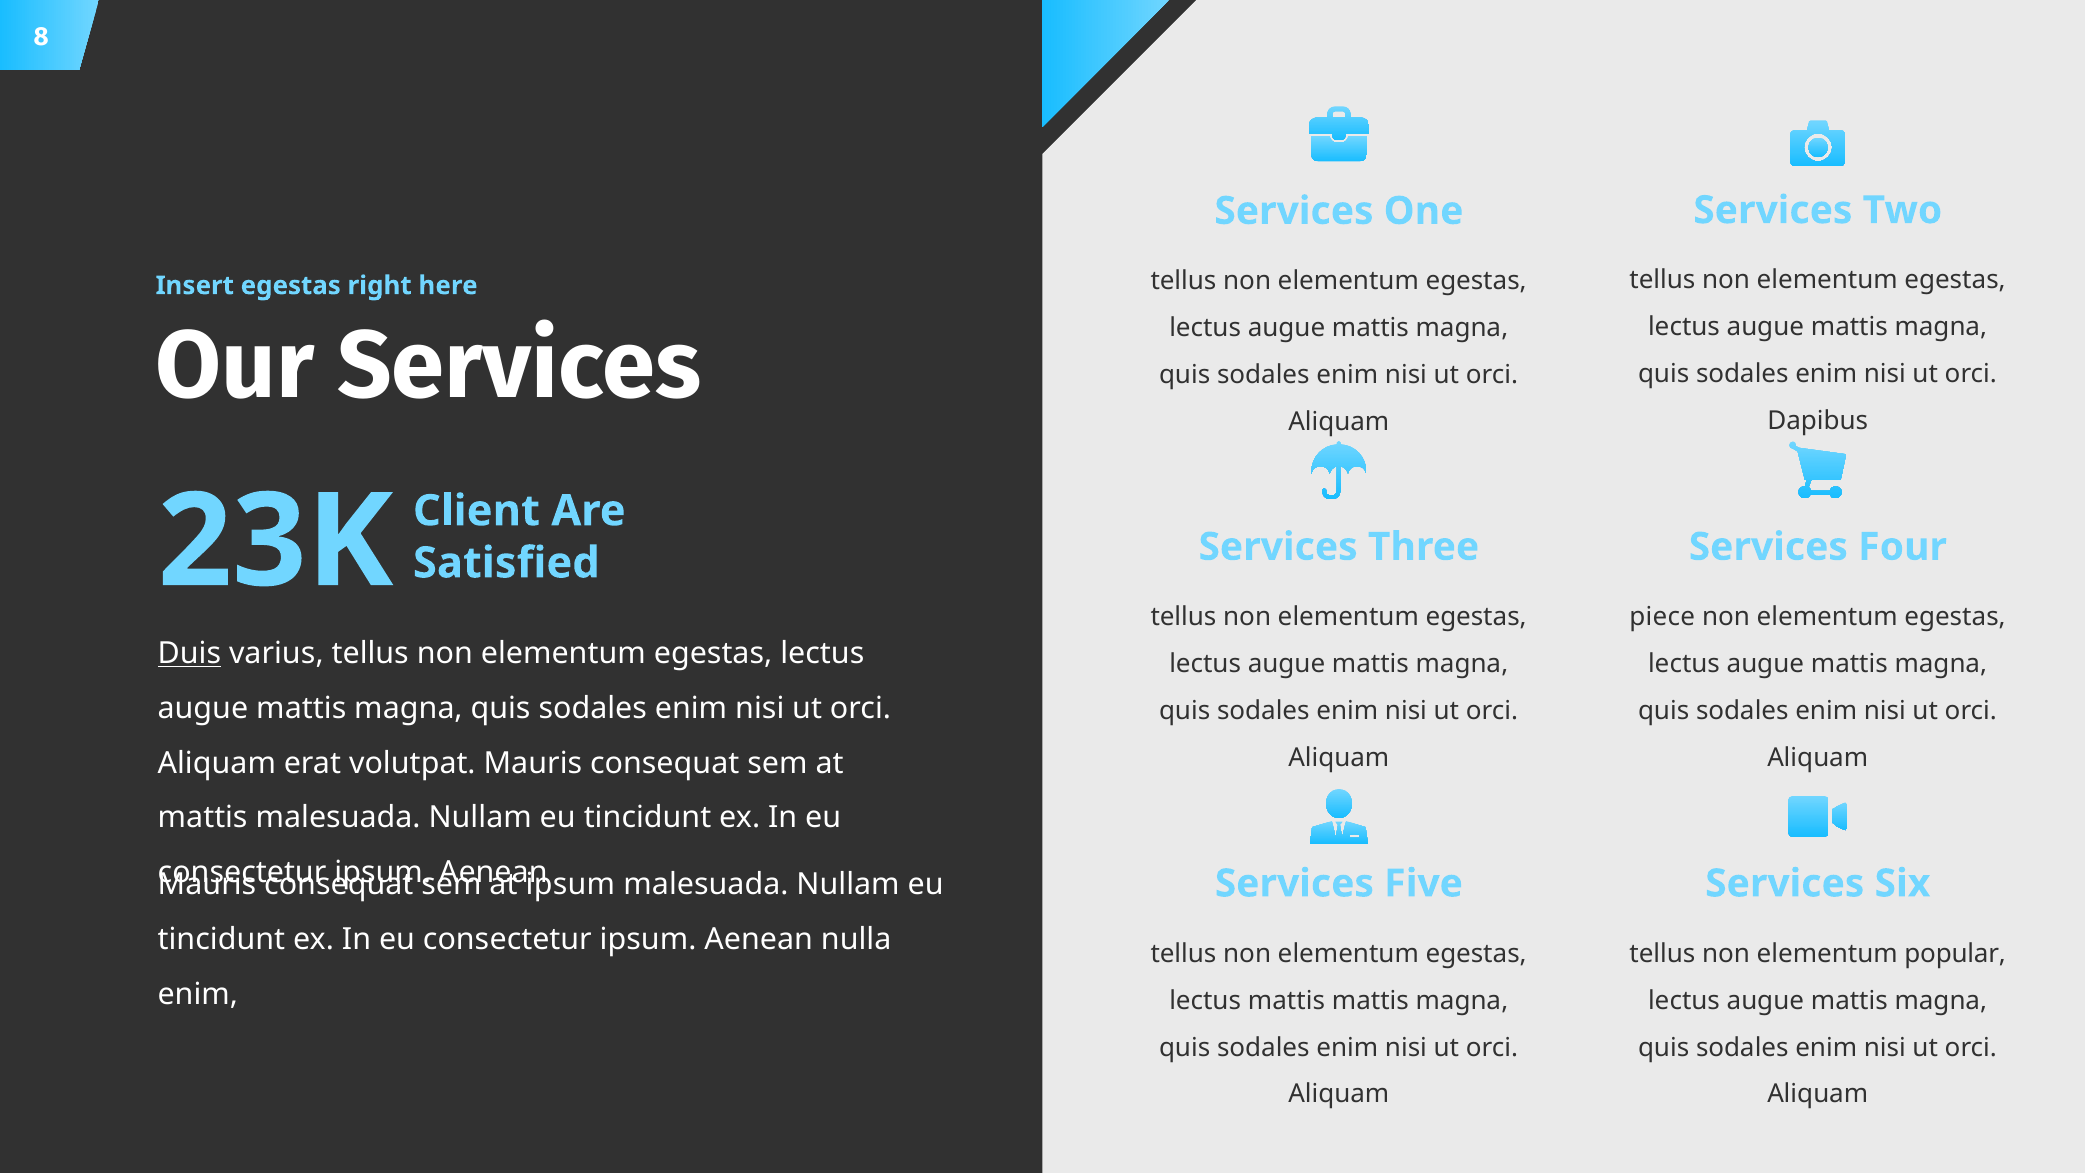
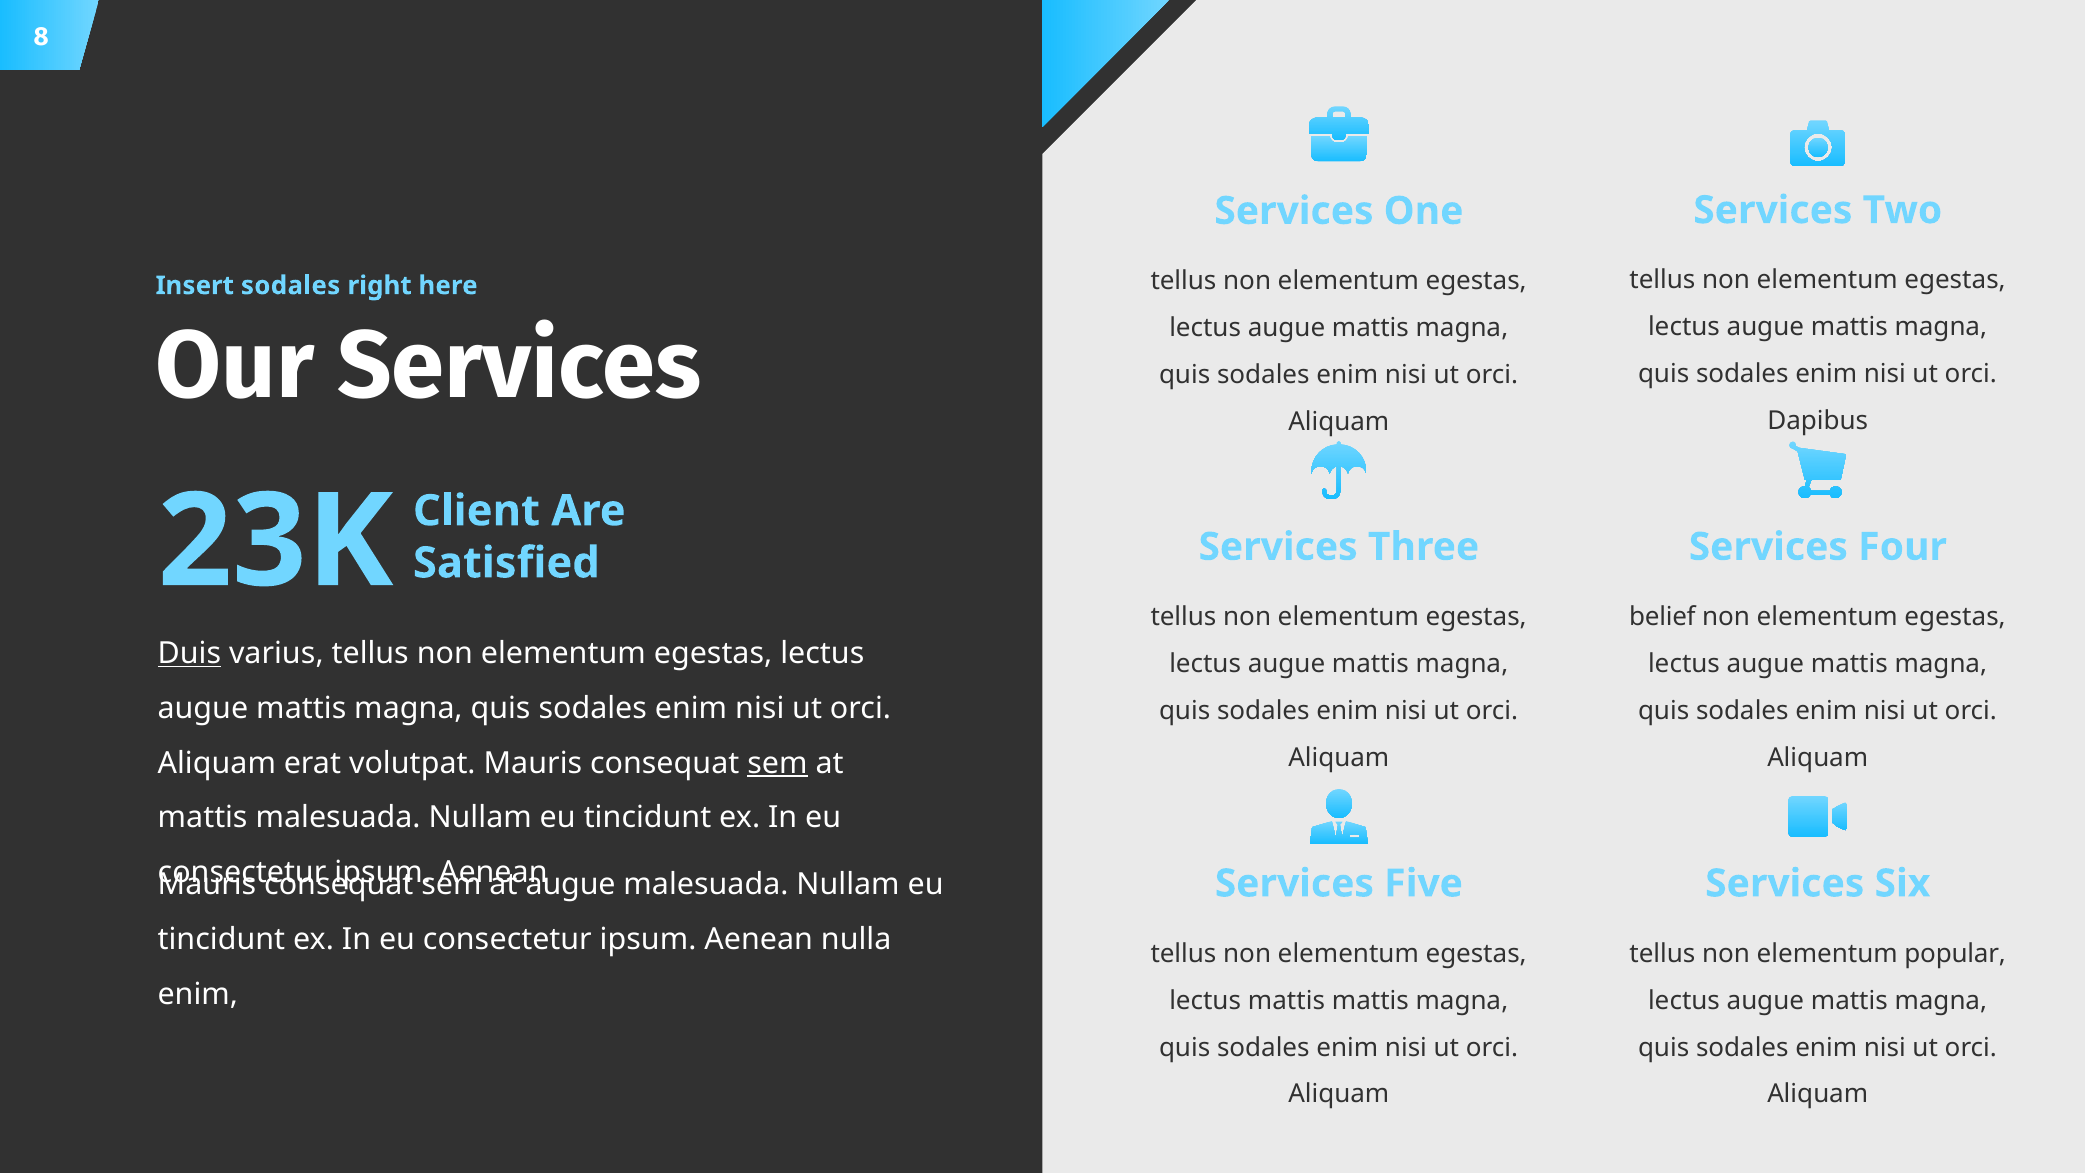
Insert egestas: egestas -> sodales (291, 286)
piece: piece -> belief (1662, 617)
sem underline: none -> present (777, 763)
ipsum: ipsum -> augue (571, 884)
